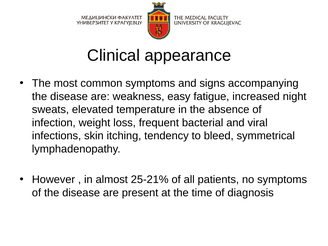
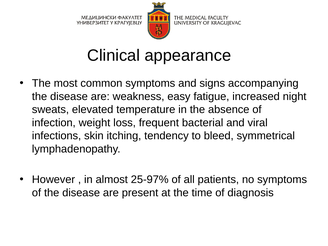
25-21%: 25-21% -> 25-97% (150, 180)
